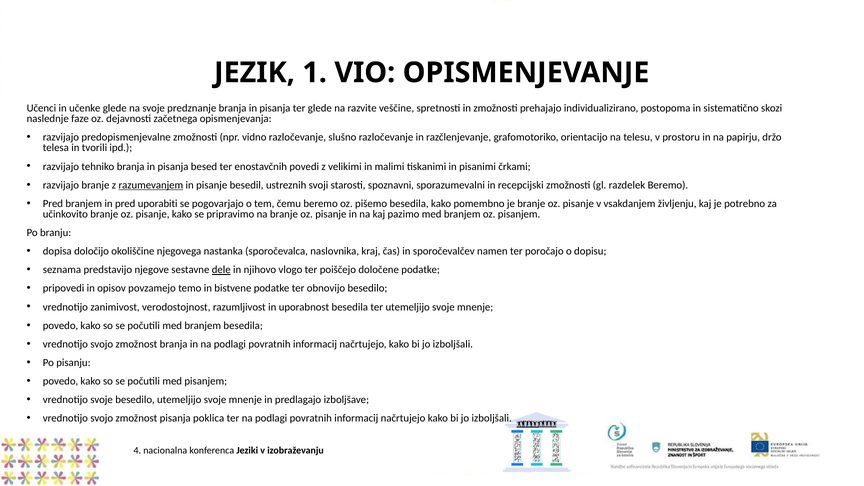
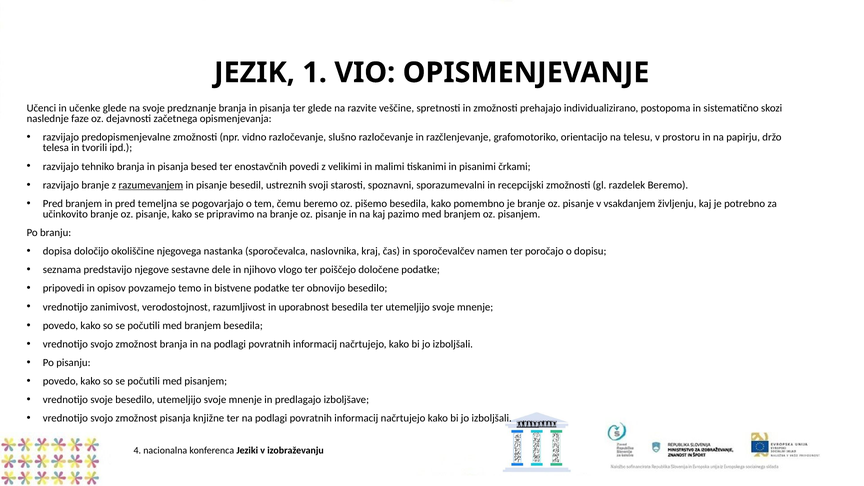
uporabiti: uporabiti -> temeljna (158, 204)
dele underline: present -> none (221, 270)
poklica: poklica -> knjižne (209, 418)
